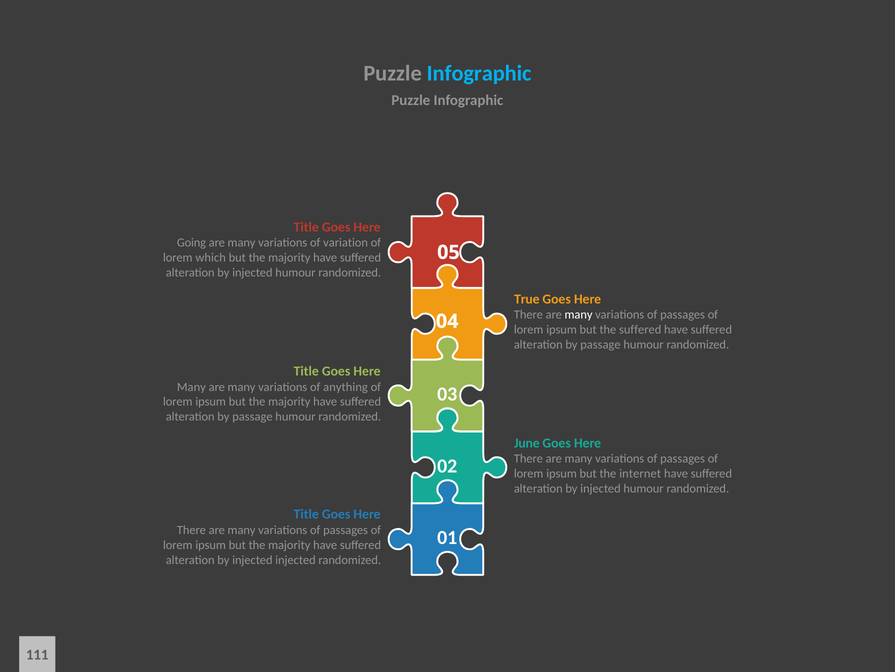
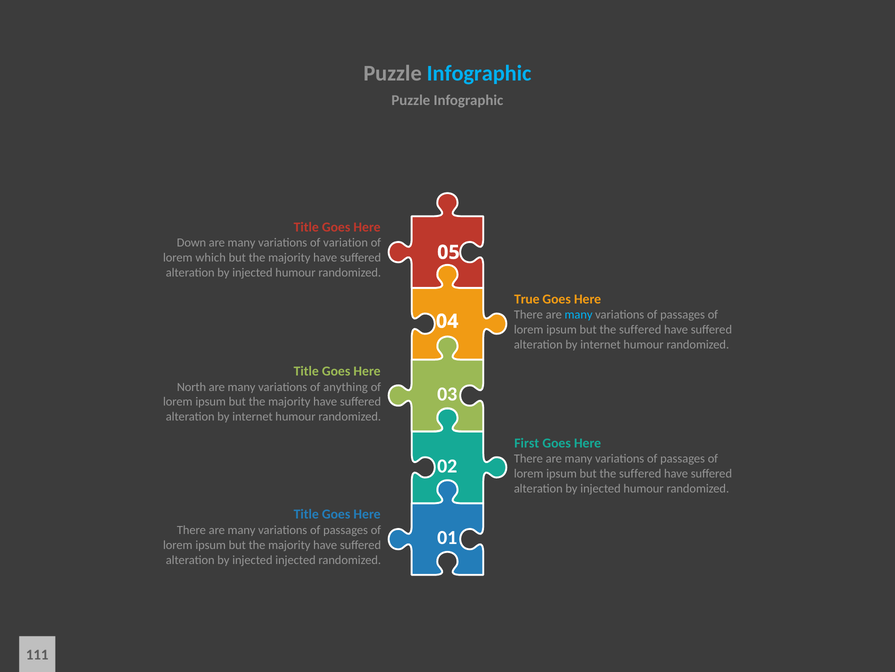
Going: Going -> Down (191, 243)
many colour: white -> light blue (579, 315)
passage: passage -> internet (601, 344)
Many: Many -> North (191, 386)
passage: passage -> internet (252, 416)
June: June -> First (527, 443)
internet: internet -> suffered (640, 473)
